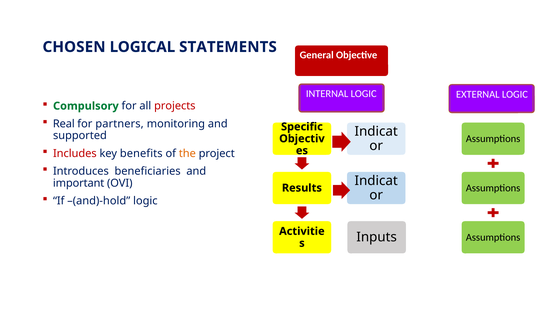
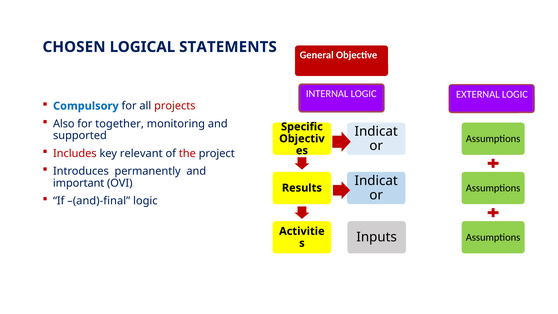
Compulsory colour: green -> blue (86, 106)
Real: Real -> Also (64, 124)
partners: partners -> together (120, 124)
benefits: benefits -> relevant (141, 153)
the colour: orange -> red (187, 153)
beneficiaries: beneficiaries -> permanently (148, 171)
–(and)-hold: –(and)-hold -> –(and)-final (99, 201)
